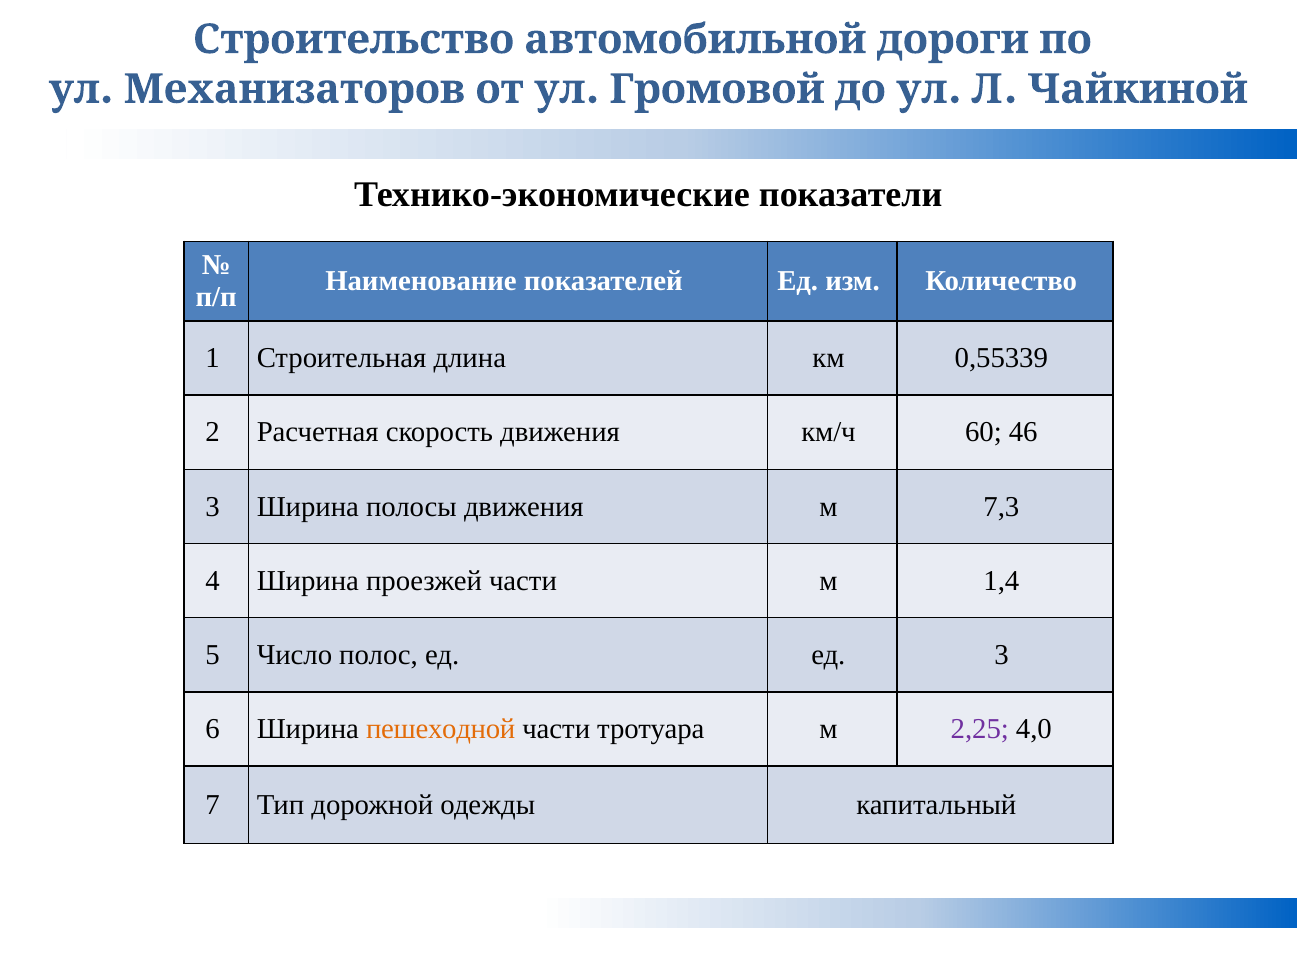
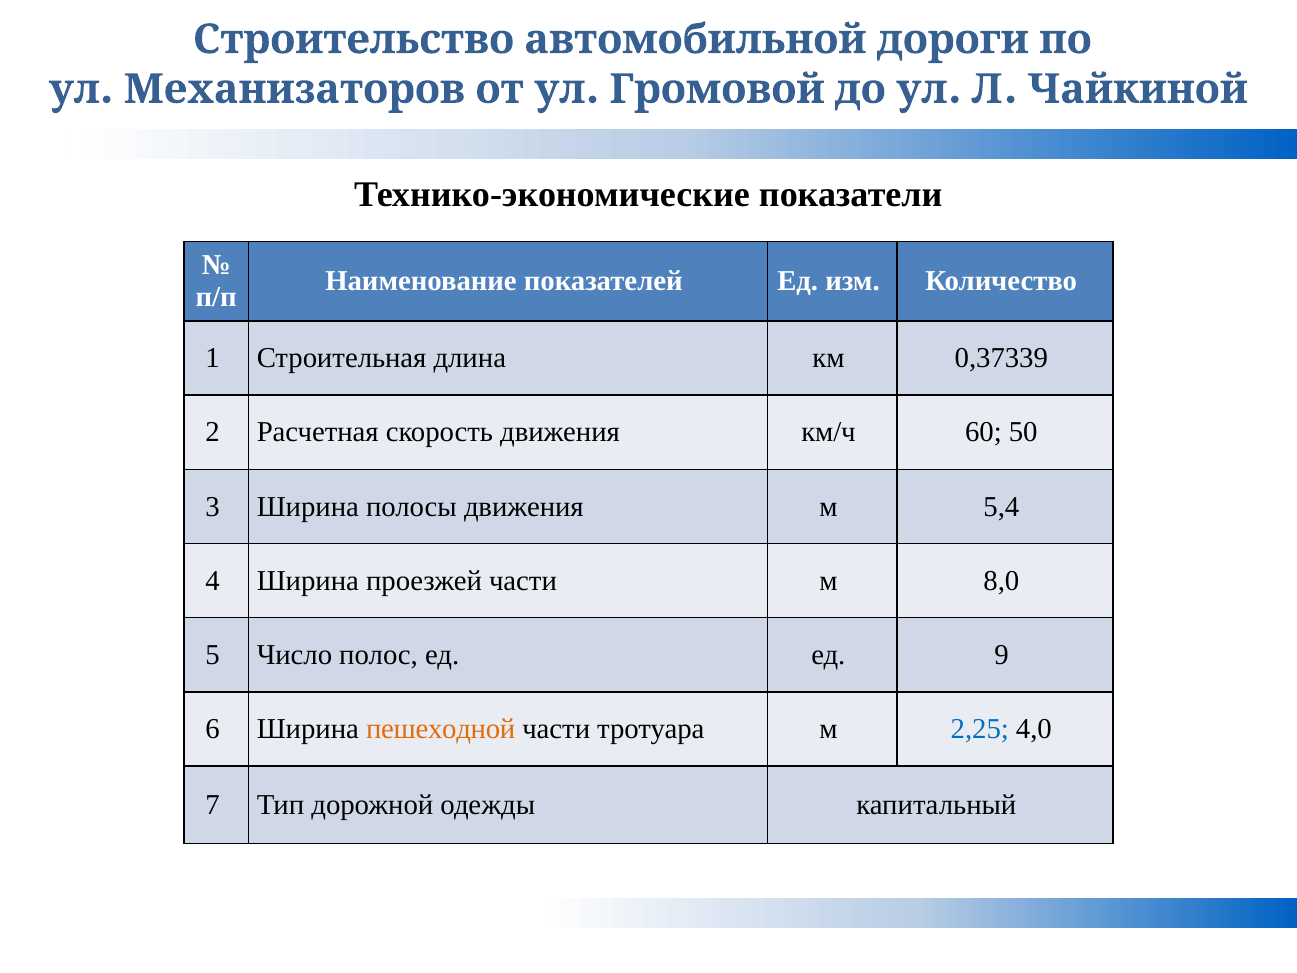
0,55339: 0,55339 -> 0,37339 (1001, 358)
46: 46 -> 50 (1023, 432)
7,3: 7,3 -> 5,4 (1001, 506)
1,4: 1,4 -> 8,0 (1001, 581)
ед 3: 3 -> 9 (1001, 655)
2,25 colour: purple -> blue (980, 729)
